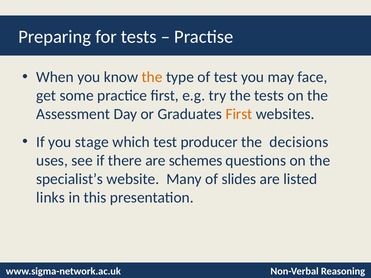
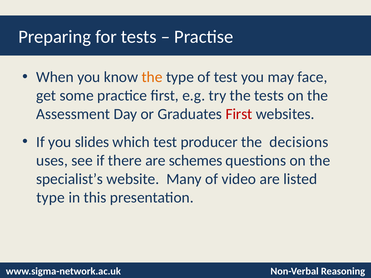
First colour: orange -> red (239, 114)
stage: stage -> slides (92, 142)
slides: slides -> video (239, 179)
links: links -> type (51, 198)
